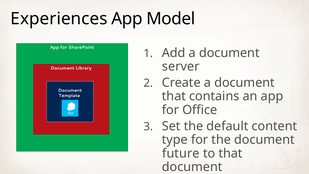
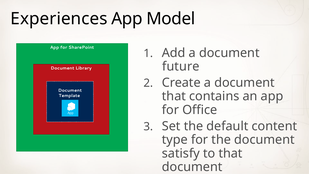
server: server -> future (181, 66)
future: future -> satisfy (181, 153)
